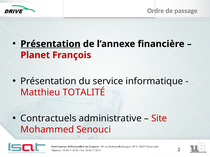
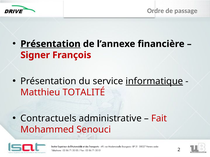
Planet: Planet -> Signer (35, 55)
informatique underline: none -> present (154, 81)
Site: Site -> Fait (159, 119)
